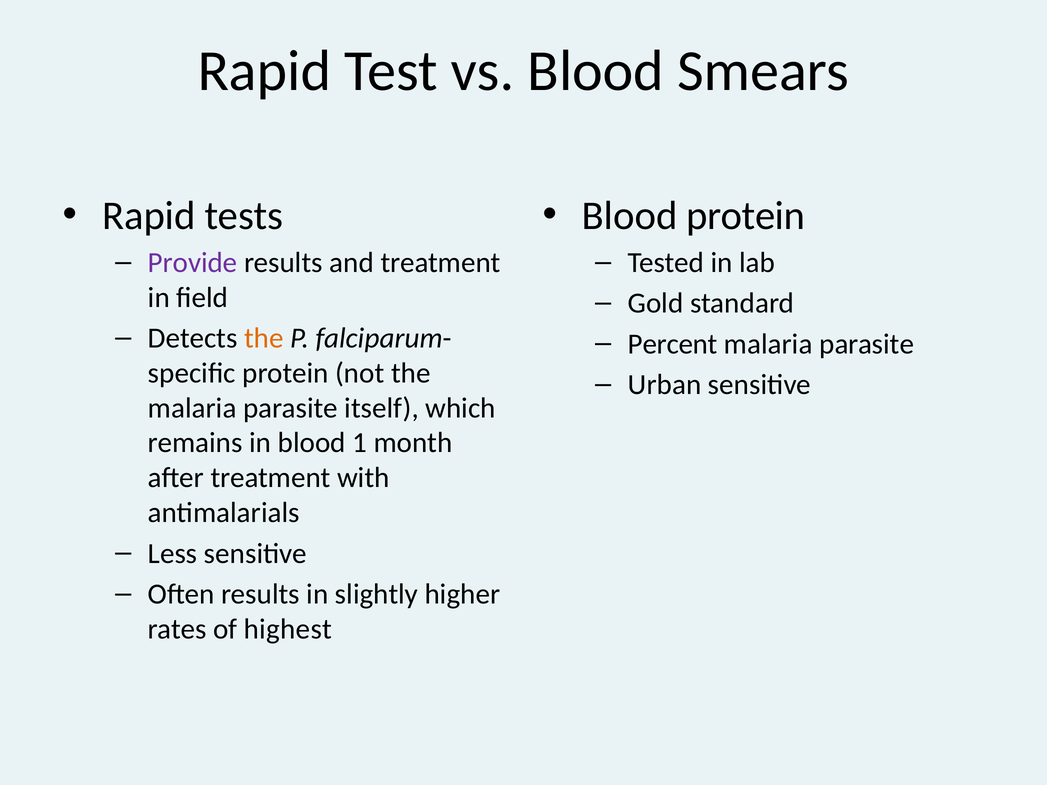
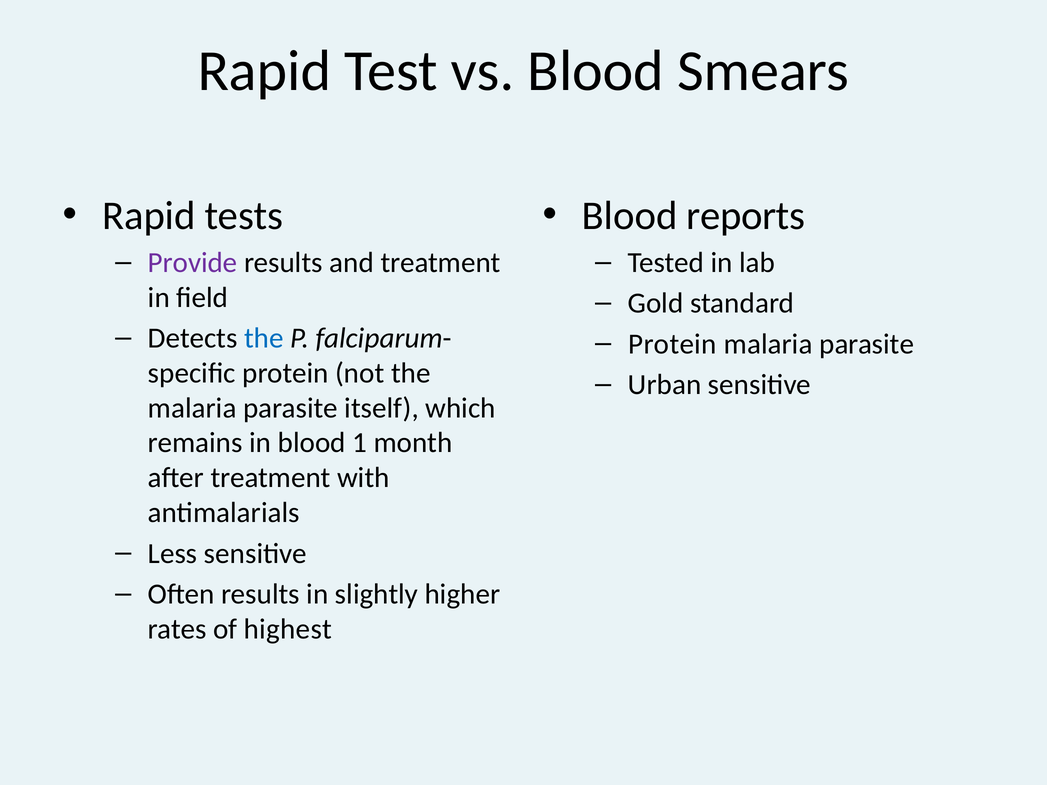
Blood protein: protein -> reports (746, 216)
the colour: orange -> blue (264, 338)
Percent: Percent -> Protein (672, 344)
